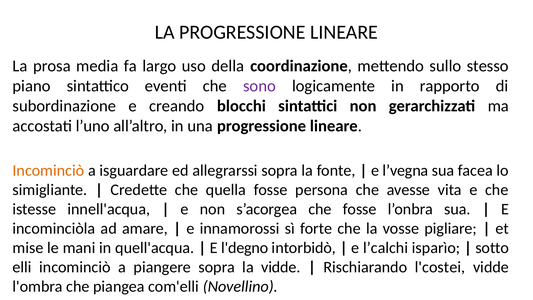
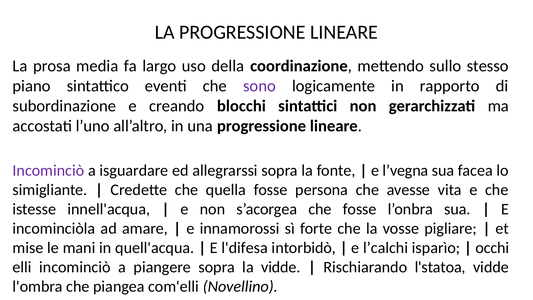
Incominciò colour: orange -> purple (48, 170)
l'degno: l'degno -> l'difesa (245, 248)
sotto: sotto -> occhi (492, 248)
l'costei: l'costei -> l'statoa (440, 267)
